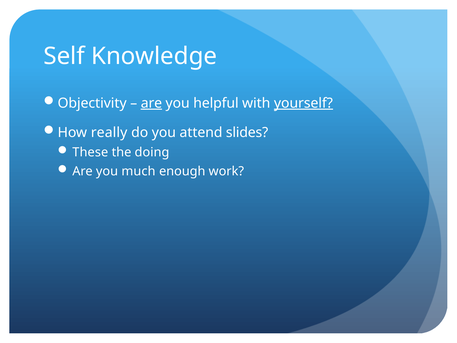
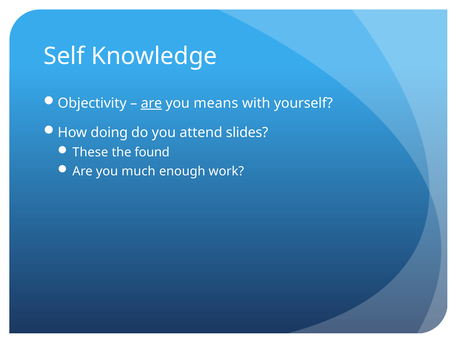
helpful: helpful -> means (216, 103)
yourself underline: present -> none (303, 103)
really: really -> doing (109, 132)
doing: doing -> found (152, 152)
